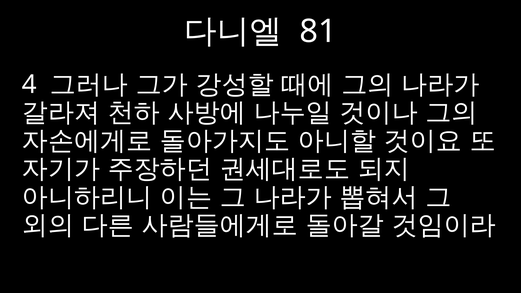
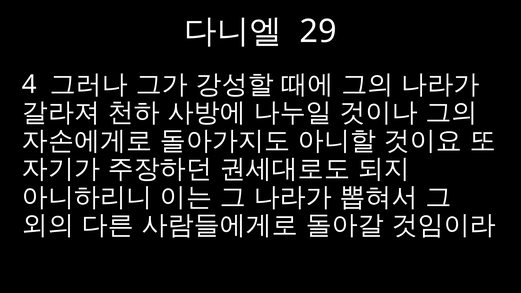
81: 81 -> 29 (318, 31)
